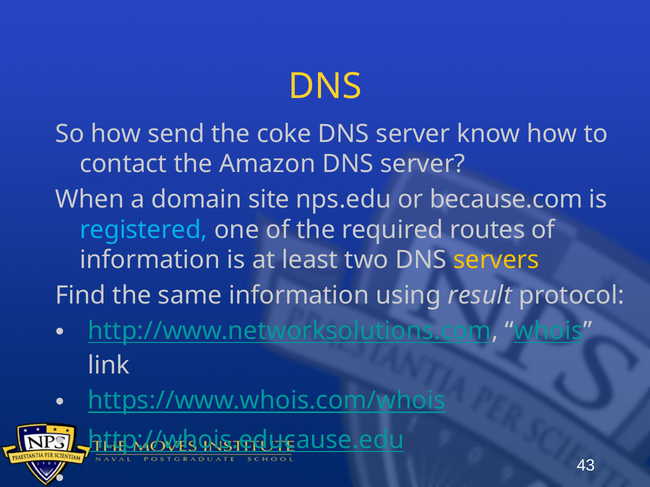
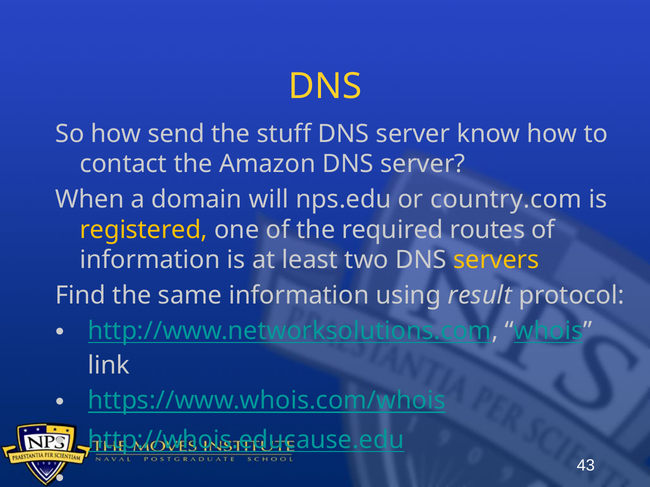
coke: coke -> stuff (284, 134)
site: site -> will (269, 200)
because.com: because.com -> country.com (506, 200)
registered colour: light blue -> yellow (144, 230)
